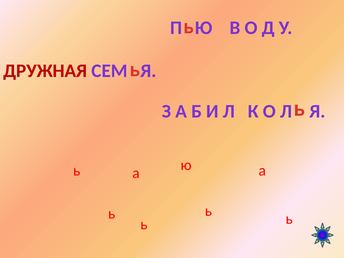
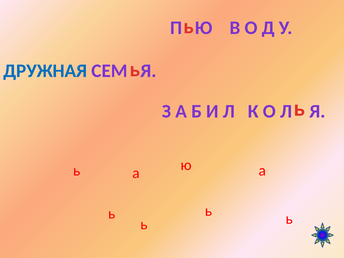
ДРУЖНАЯ colour: red -> blue (45, 71)
